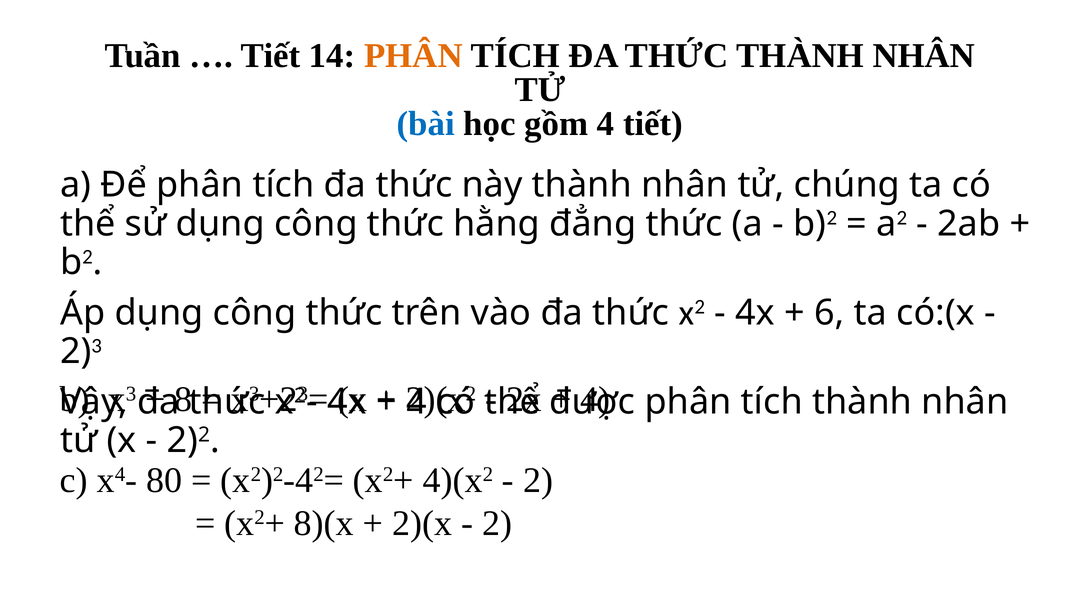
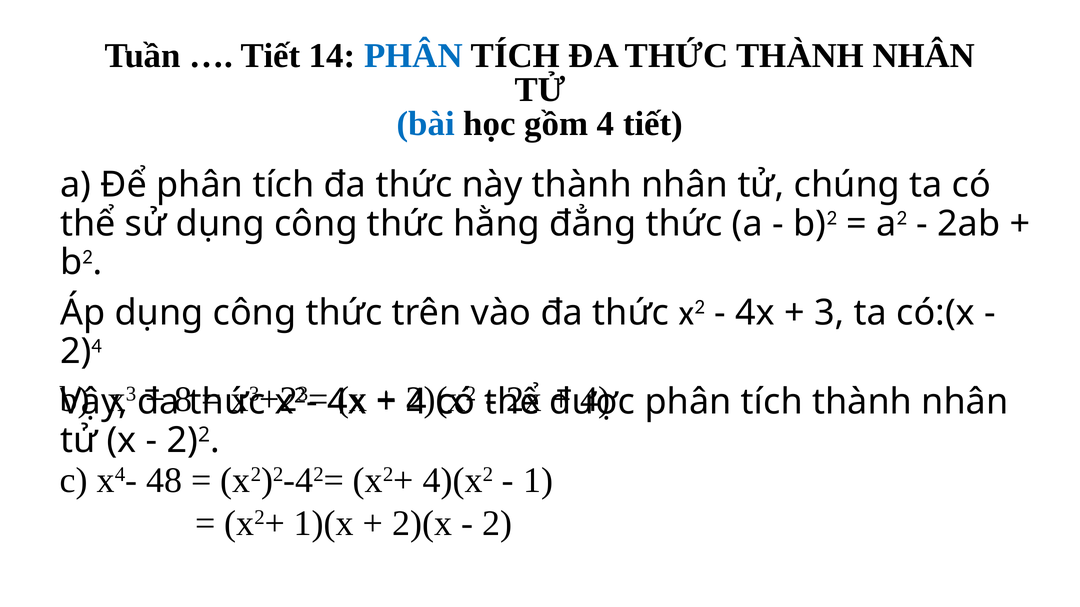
PHÂN colour: orange -> blue (413, 56)
6: 6 -> 3 (829, 313)
2 3: 3 -> 4 (97, 346)
80: 80 -> 48 (164, 481)
2: 2 -> 1 (538, 481)
8)(x: 8)(x -> 1)(x (324, 524)
